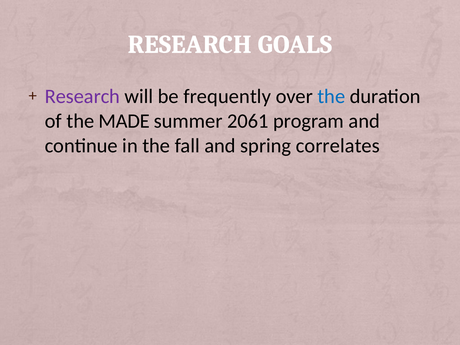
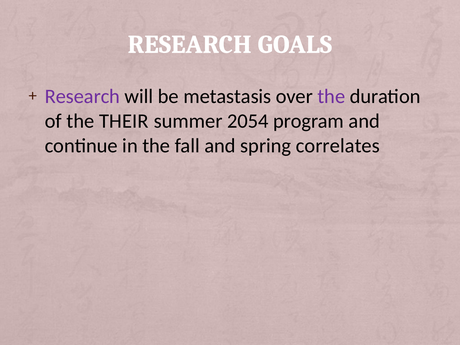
frequently: frequently -> metastasis (227, 97)
the colour: blue -> purple (331, 97)
MADE: MADE -> THEIR (124, 121)
2061: 2061 -> 2054 (248, 121)
